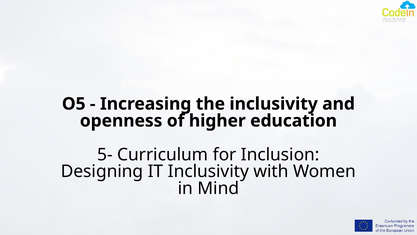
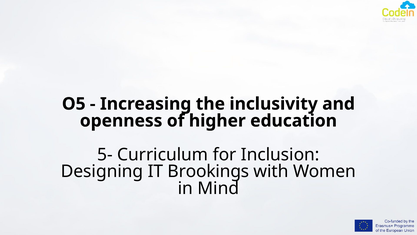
IT Inclusivity: Inclusivity -> Brookings (208, 171)
